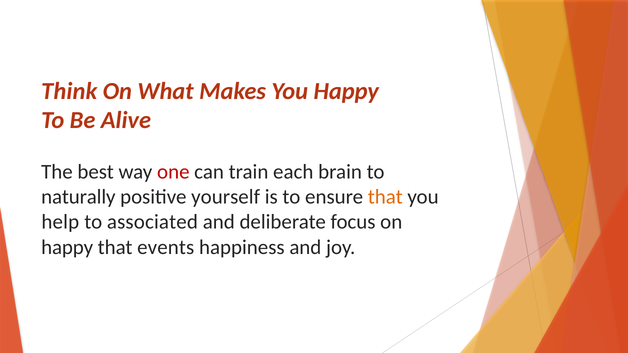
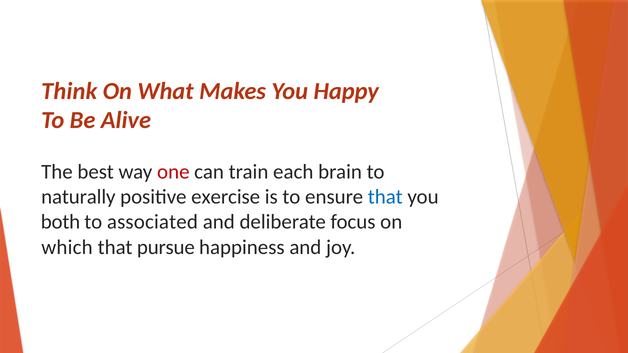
yourself: yourself -> exercise (226, 197)
that colour: orange -> blue (385, 197)
help: help -> both (61, 222)
happy: happy -> which (67, 247)
events: events -> pursue (166, 247)
